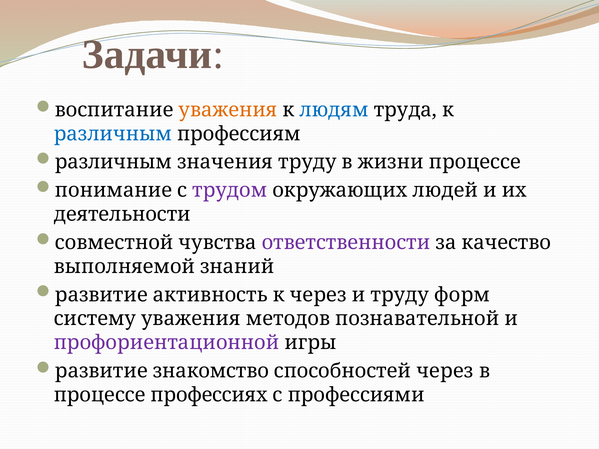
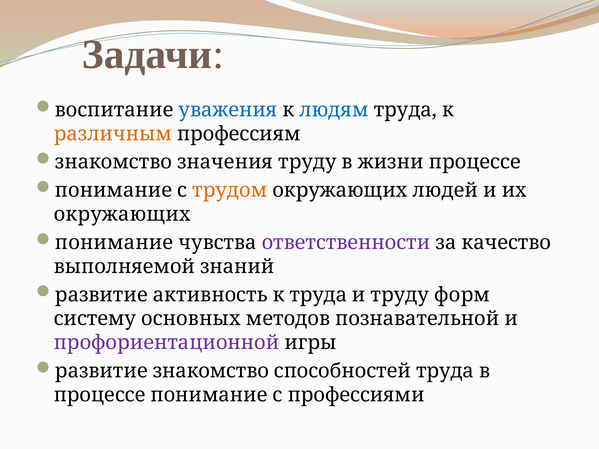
уважения colour: orange -> blue (228, 110)
различным colour: blue -> orange (113, 134)
различным: различным -> знакомство (113, 162)
трудом colour: purple -> orange (230, 190)
деятельности: деятельности -> окружающих (122, 214)
совместной: совместной -> понимание (114, 243)
к через: через -> труда (318, 295)
систему уважения: уважения -> основных (191, 319)
способностей через: через -> труда (445, 371)
процессе профессиях: профессиях -> понимание (209, 395)
